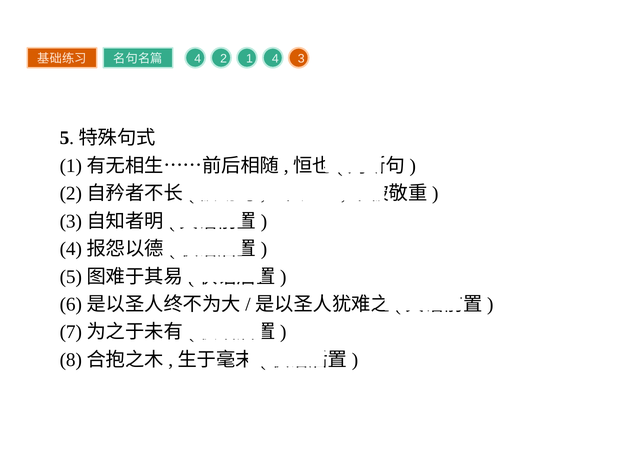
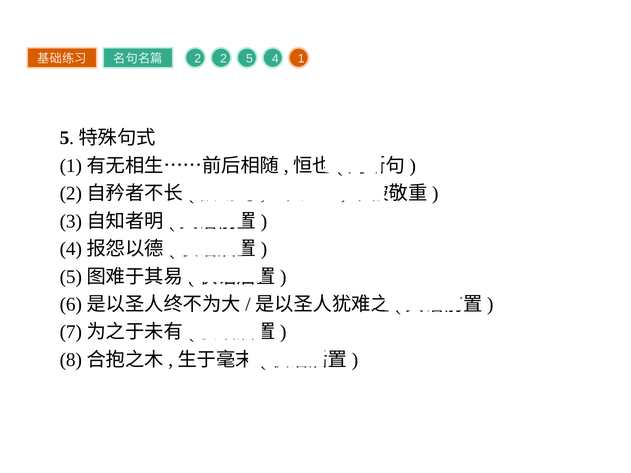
4: 4 -> 2 (198, 59)
1: 1 -> 5 (250, 59)
3: 3 -> 1 (301, 59)
